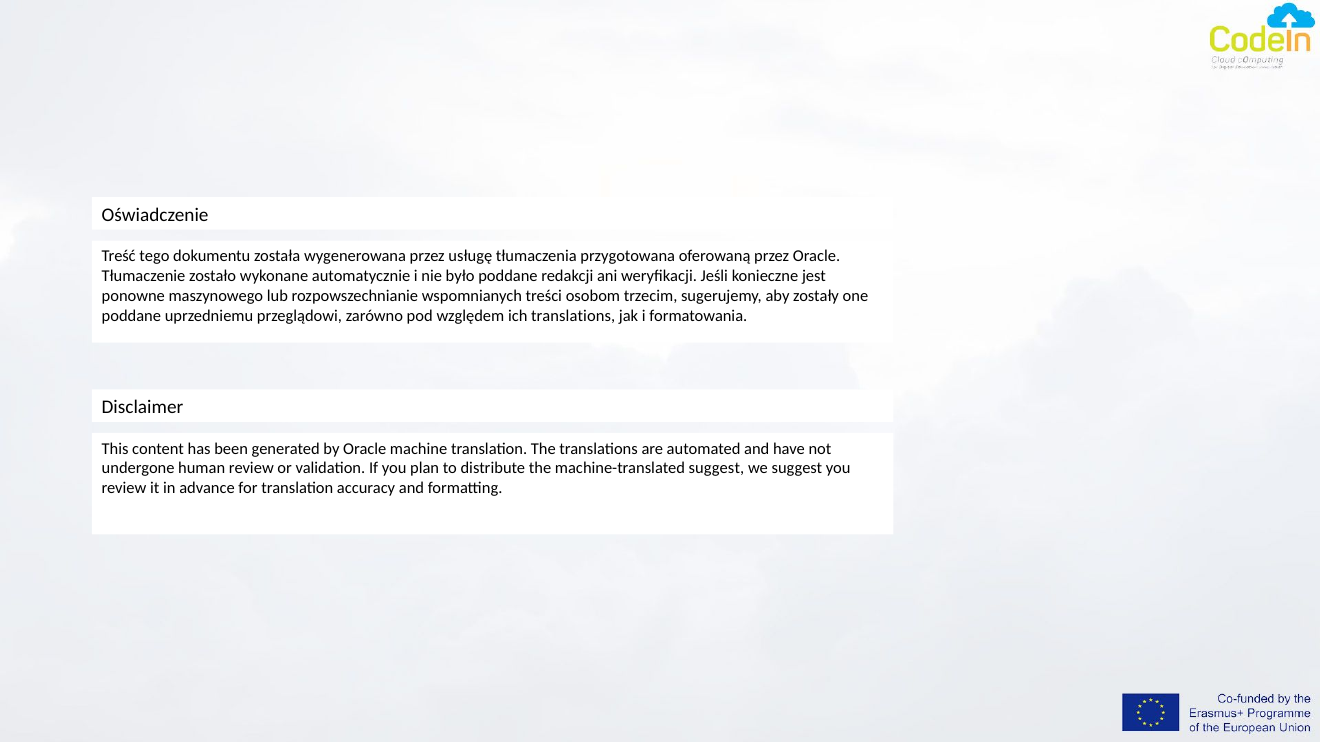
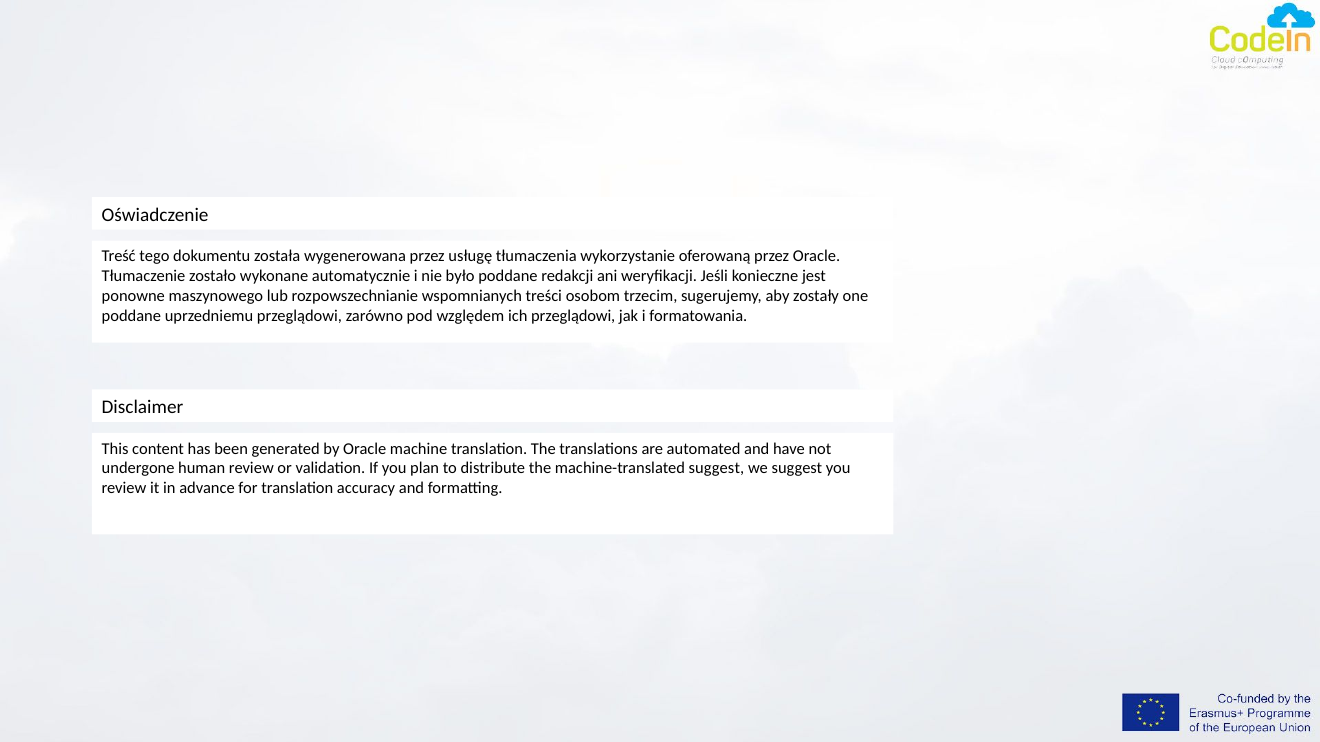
przygotowana: przygotowana -> wykorzystanie (628, 257)
ich translations: translations -> przeglądowi (573, 316)
